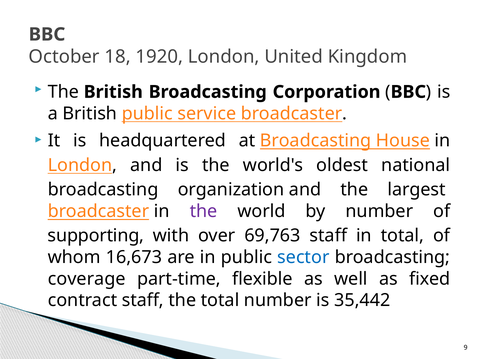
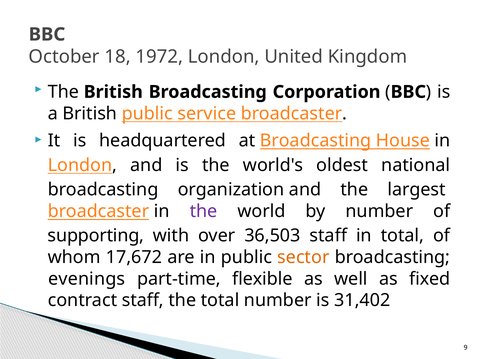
1920: 1920 -> 1972 (159, 57)
69,763: 69,763 -> 36,503 (272, 236)
16,673: 16,673 -> 17,672 (134, 257)
sector colour: blue -> orange (303, 257)
coverage: coverage -> evenings (87, 279)
35,442: 35,442 -> 31,402 (362, 301)
